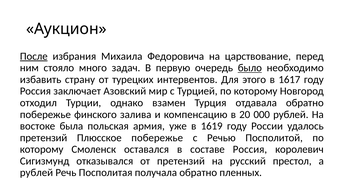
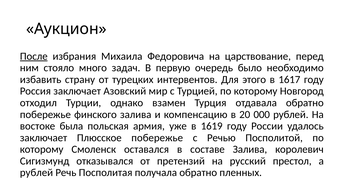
было underline: present -> none (250, 68)
претензий: претензий -> заключает (44, 137)
составе Россия: Россия -> Залива (250, 149)
